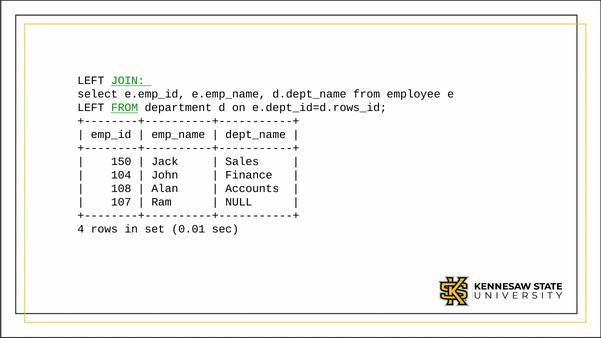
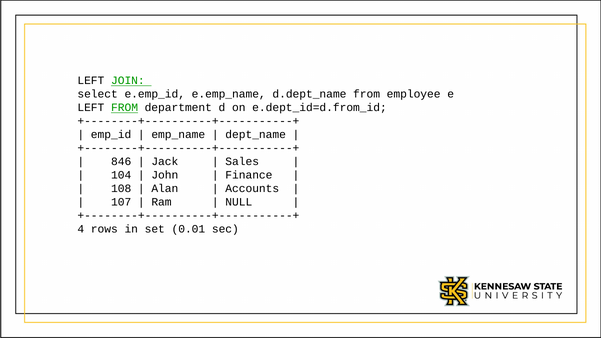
e.dept_id=d.rows_id: e.dept_id=d.rows_id -> e.dept_id=d.from_id (319, 107)
150: 150 -> 846 (121, 161)
